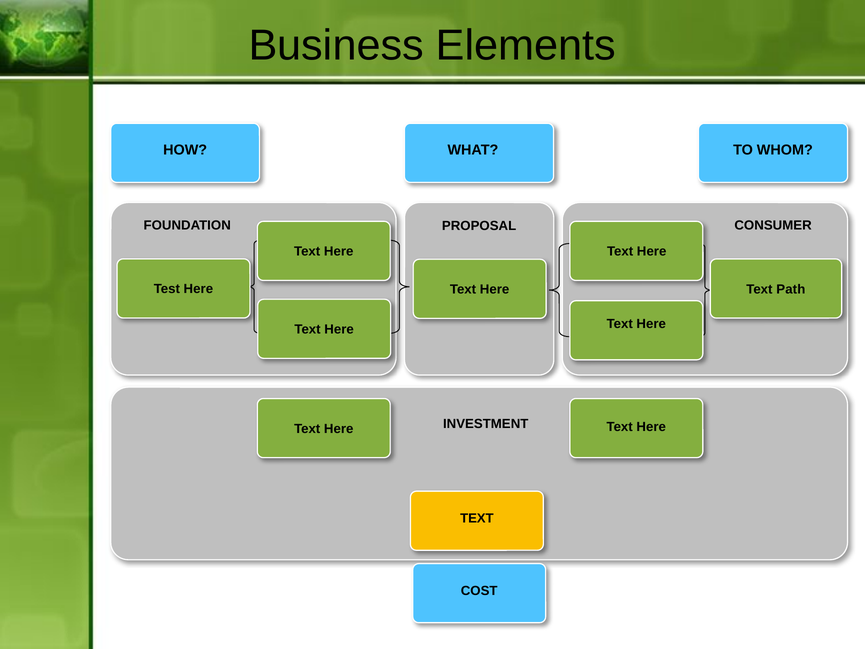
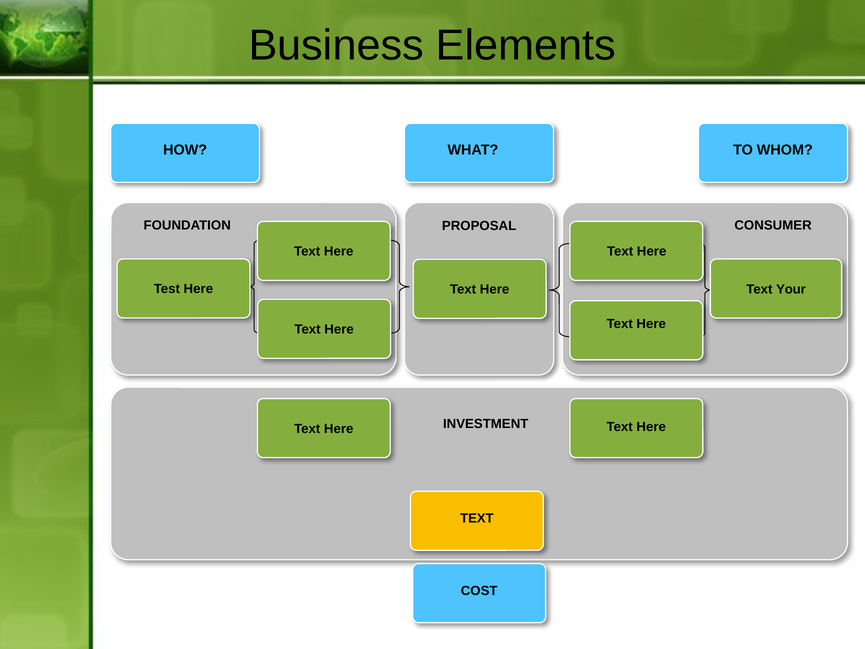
Path: Path -> Your (791, 289)
